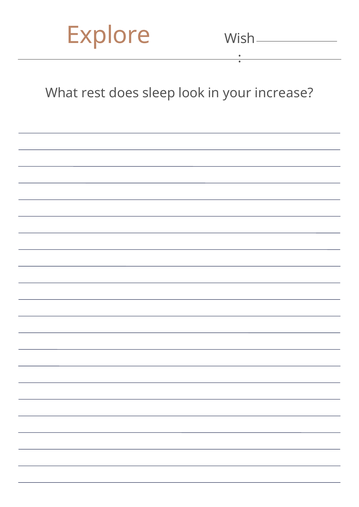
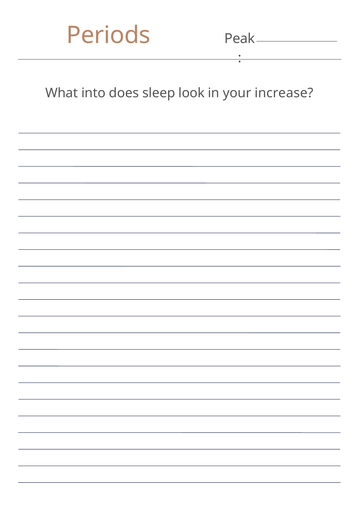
Explore: Explore -> Periods (108, 35)
Wish: Wish -> Peak (240, 39)
rest: rest -> into (93, 93)
